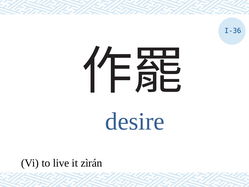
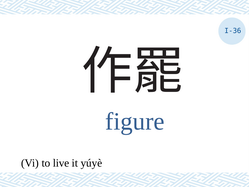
desire: desire -> figure (135, 121)
zìrán: zìrán -> yúyè (91, 163)
